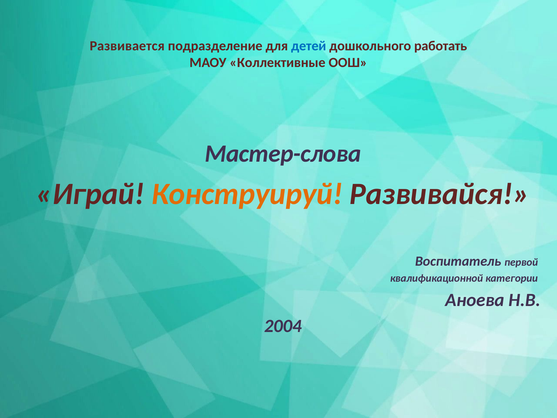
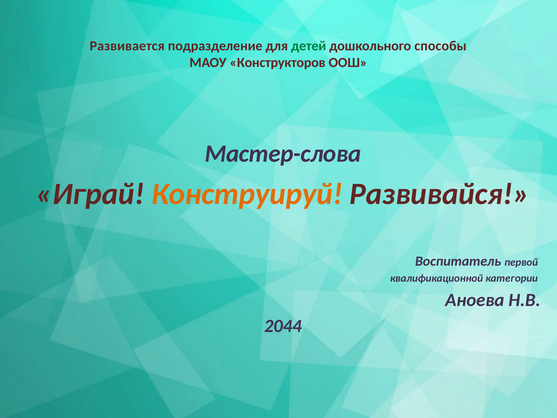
детей colour: blue -> green (309, 46)
работать: работать -> способы (440, 46)
Коллективные: Коллективные -> Конструкторов (278, 62)
2004: 2004 -> 2044 (283, 326)
